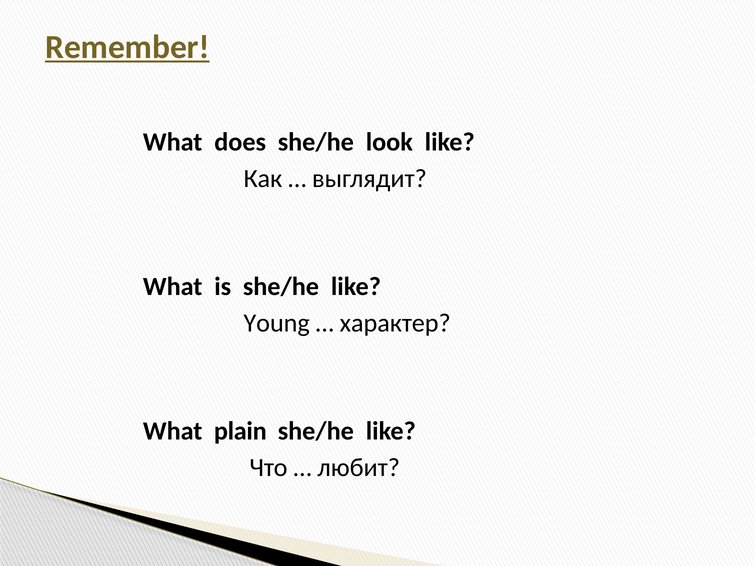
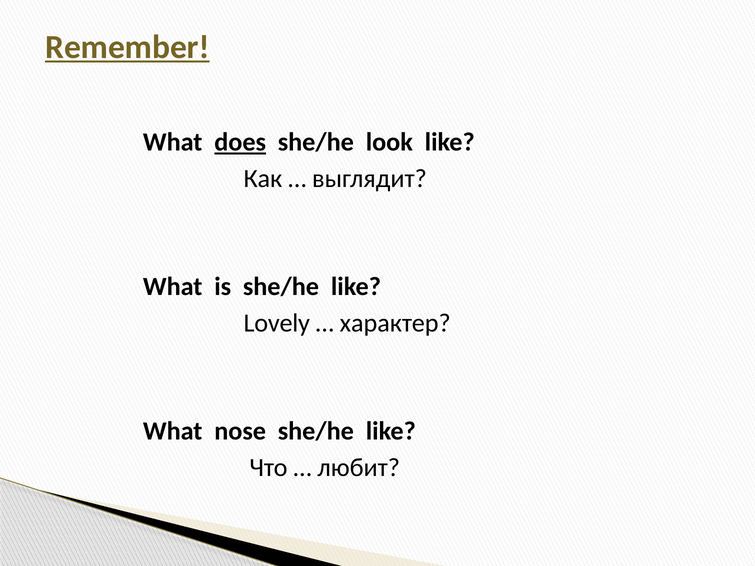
does underline: none -> present (240, 142)
Young: Young -> Lovely (277, 323)
plain: plain -> nose (240, 431)
